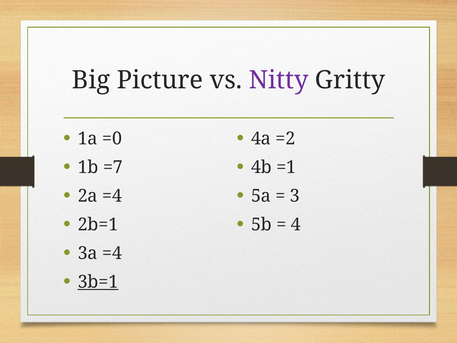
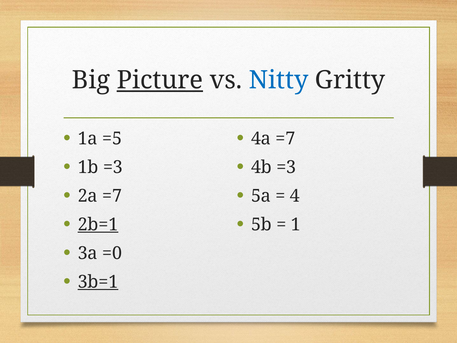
Picture underline: none -> present (160, 80)
Nitty colour: purple -> blue (279, 80)
=0: =0 -> =5 (112, 138)
4a =2: =2 -> =7 (285, 138)
1b =7: =7 -> =3 (113, 167)
4b =1: =1 -> =3 (286, 167)
2a =4: =4 -> =7 (112, 196)
3: 3 -> 4 (295, 196)
2b=1 underline: none -> present (98, 224)
4: 4 -> 1 (296, 224)
3a =4: =4 -> =0 (112, 253)
